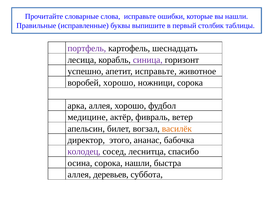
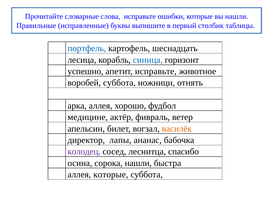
портфель colour: purple -> blue (87, 48)
синица colour: purple -> blue (148, 60)
воробей хорошо: хорошо -> суббота (119, 83)
ножници сорока: сорока -> отнять (190, 83)
этого: этого -> лапы (120, 140)
аллея деревьев: деревьев -> которые (111, 175)
